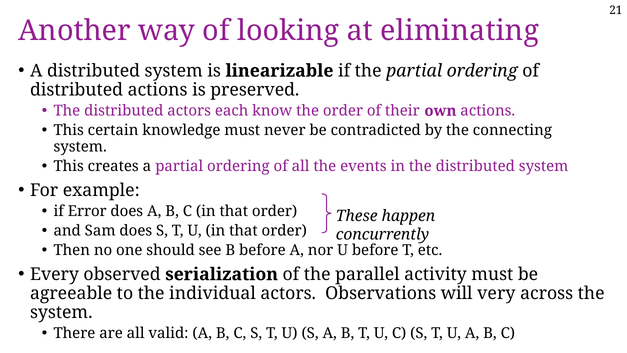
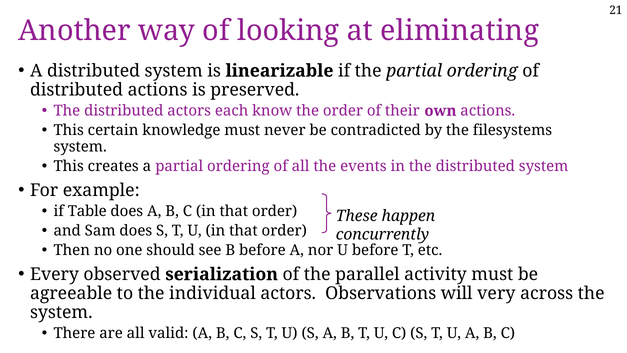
connecting: connecting -> filesystems (512, 130)
Error: Error -> Table (87, 211)
